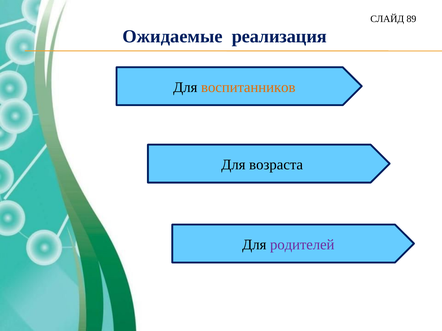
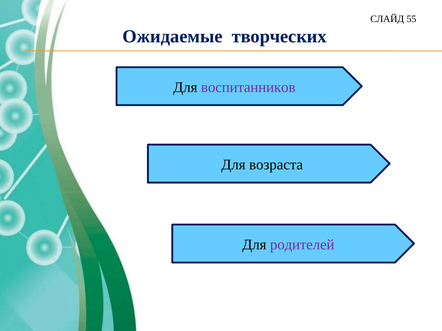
89: 89 -> 55 (411, 19)
реализация: реализация -> творческих (279, 37)
воспитанников colour: orange -> purple (248, 87)
